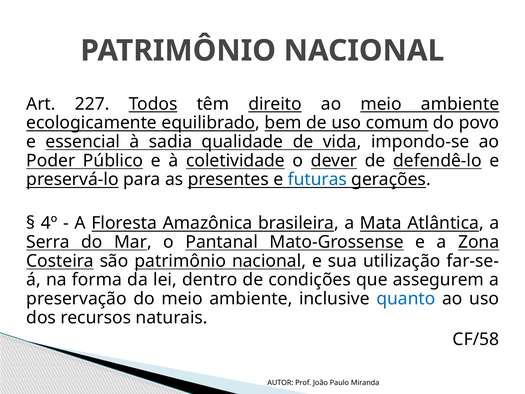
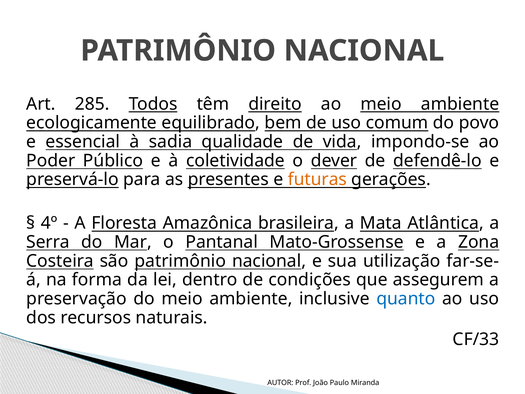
227: 227 -> 285 (92, 104)
futuras colour: blue -> orange (317, 179)
CF/58: CF/58 -> CF/33 (476, 339)
